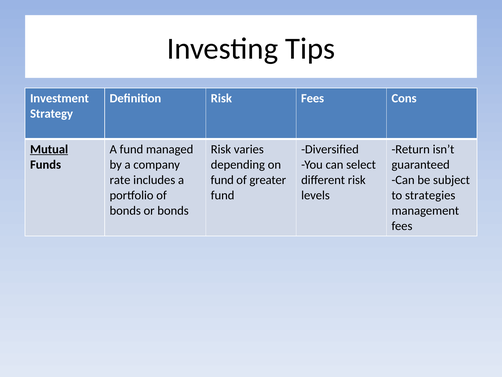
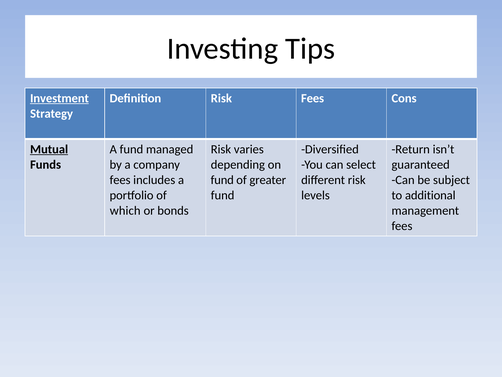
Investment underline: none -> present (60, 98)
rate: rate -> fees (120, 180)
strategies: strategies -> additional (430, 195)
bonds: bonds -> which (125, 210)
